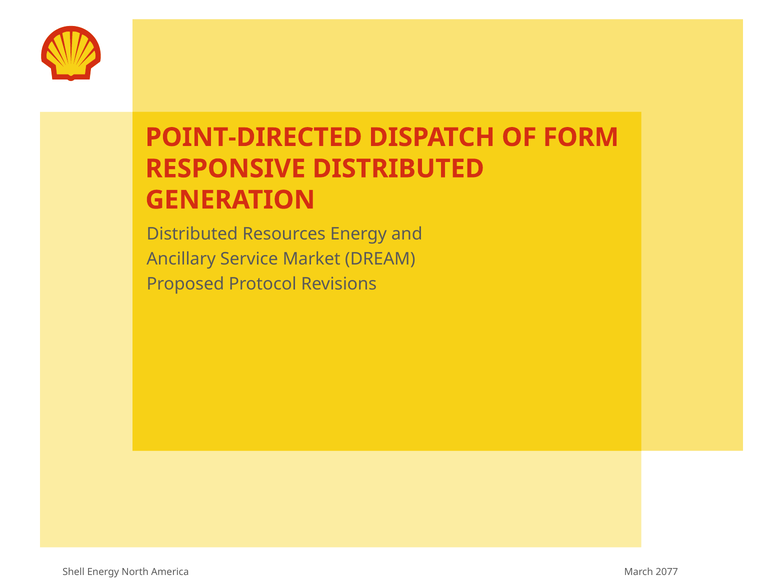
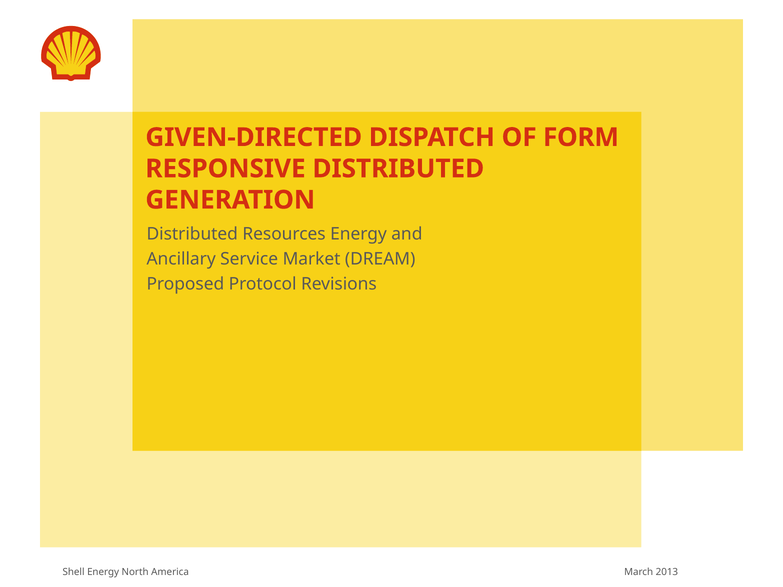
POINT-DIRECTED: POINT-DIRECTED -> GIVEN-DIRECTED (254, 137)
2077: 2077 -> 2013 (667, 572)
